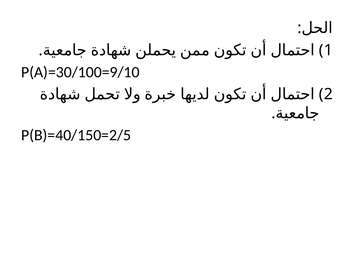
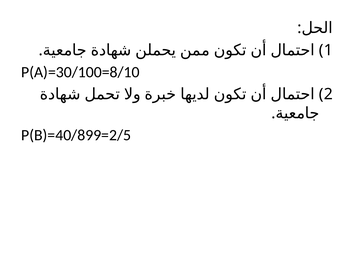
P(A)=30/100=9/10: P(A)=30/100=9/10 -> P(A)=30/100=8/10 (80, 72)
P(B)=40/150=2/5: P(B)=40/150=2/5 -> P(B)=40/899=2/5 (76, 135)
